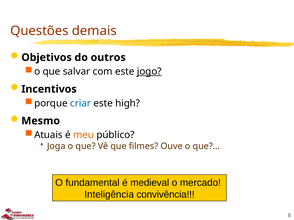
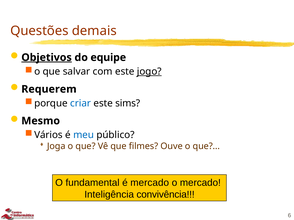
Objetivos underline: none -> present (47, 58)
outros: outros -> equipe (108, 58)
Incentivos: Incentivos -> Requerem (49, 89)
high: high -> sims (128, 103)
Atuais: Atuais -> Vários (48, 135)
meu colour: orange -> blue (84, 135)
é medieval: medieval -> mercado (150, 183)
